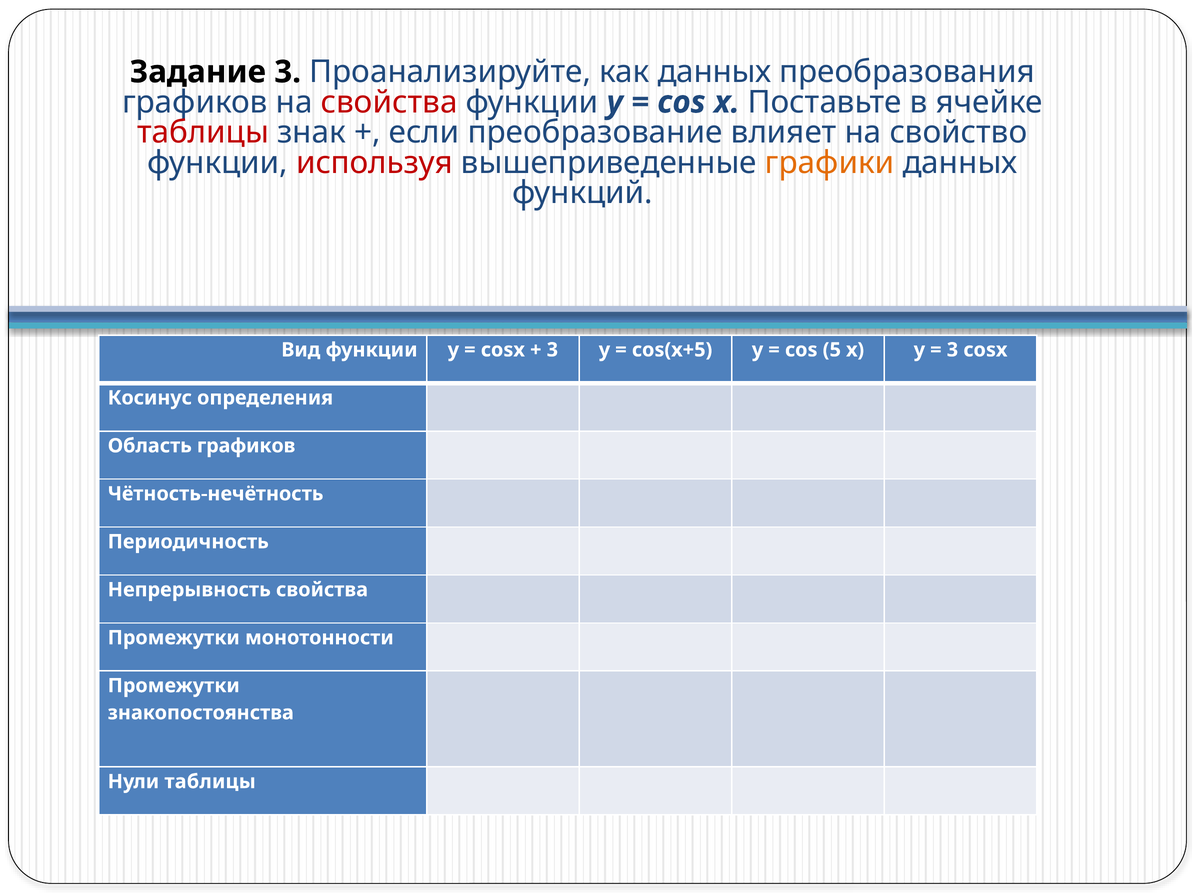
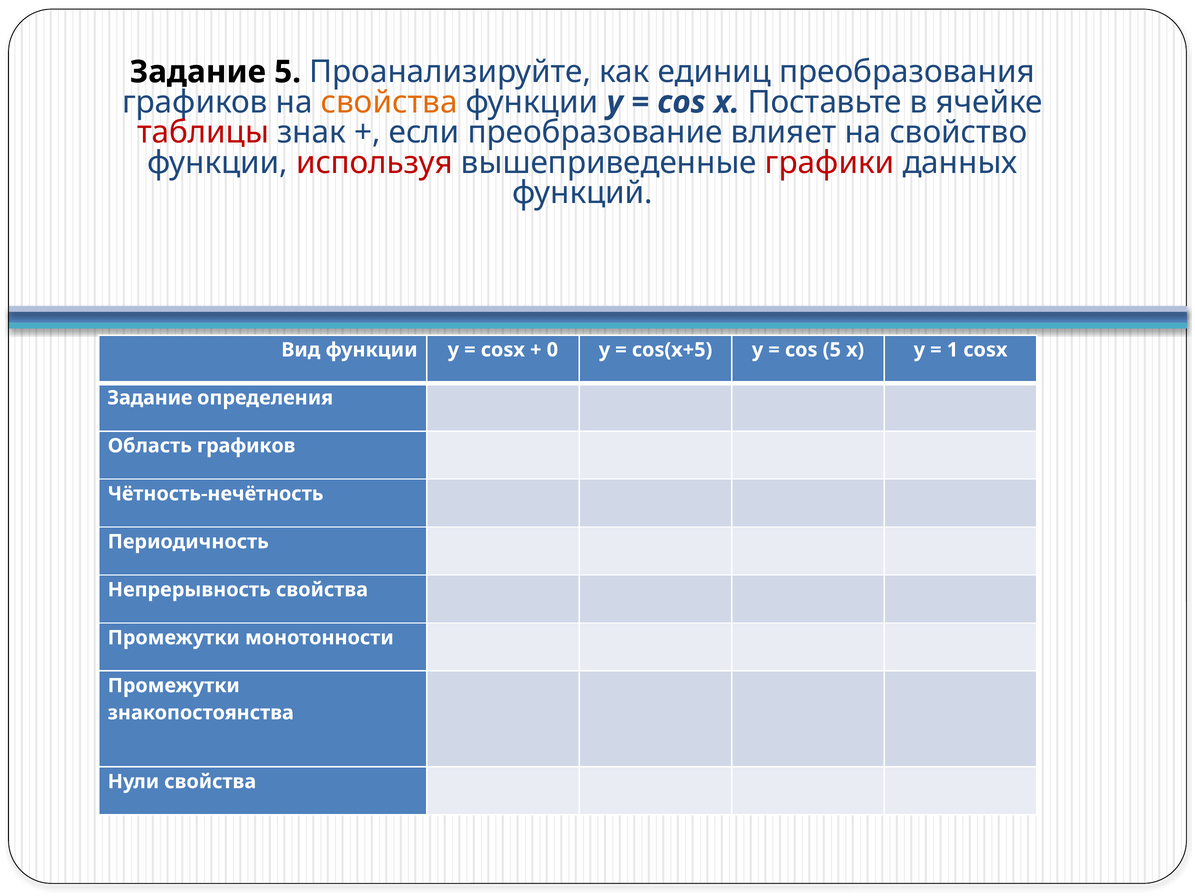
Задание 3: 3 -> 5 (288, 72)
как данных: данных -> единиц (714, 72)
свойства colour: red -> orange (389, 102)
графики colour: orange -> red (830, 163)
3: 3 -> 0 (552, 350)
3: 3 -> 1 (952, 350)
Косинус: Косинус -> Задание (150, 398)
Нули таблицы: таблицы -> свойства (210, 782)
